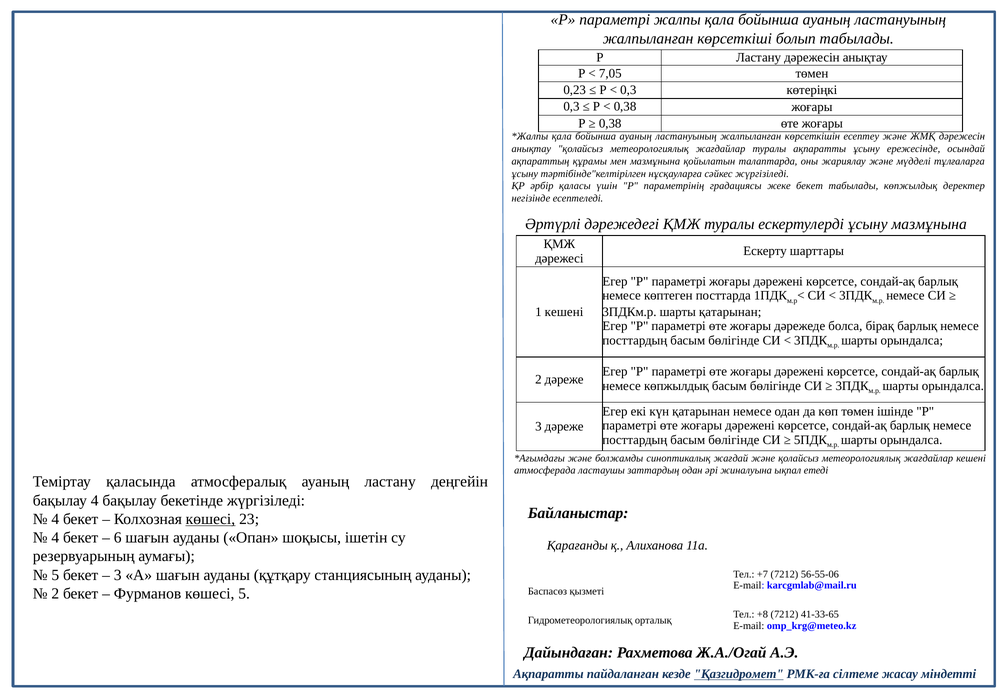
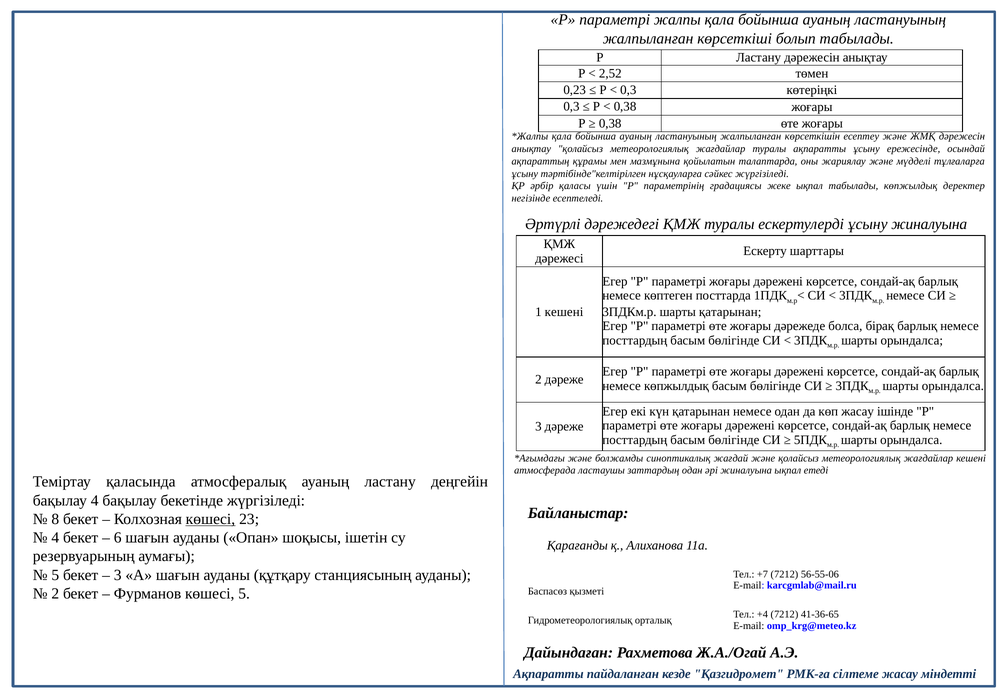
7,05: 7,05 -> 2,52 (610, 73)
жеке бекет: бекет -> ықпал (810, 186)
ұсыну мазмұнына: мазмұнына -> жиналуына (929, 224)
көп төмен: төмен -> жасау (858, 411)
4: 4 -> 8 (55, 519)
+8: +8 -> +4 (762, 614)
41-33-65: 41-33-65 -> 41-36-65 (820, 614)
Қазгидромет underline: present -> none (739, 674)
